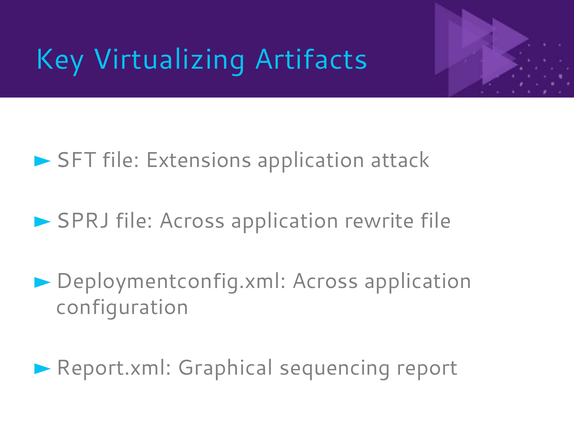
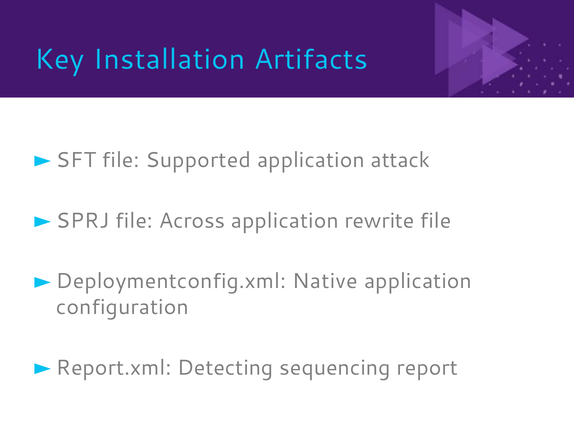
Virtualizing: Virtualizing -> Installation (169, 59)
Extensions: Extensions -> Supported (198, 160)
Across: Across -> Native (325, 282)
Graphical: Graphical -> Detecting (225, 368)
